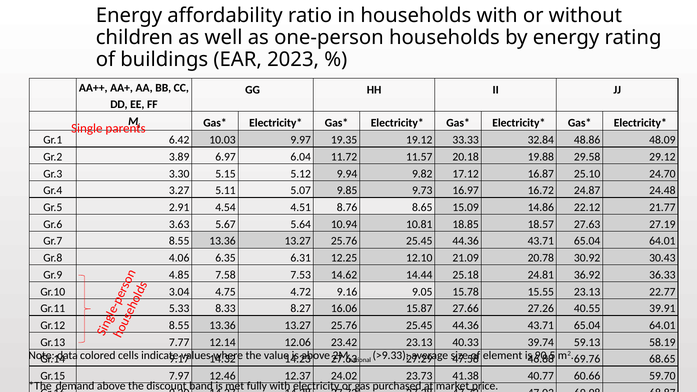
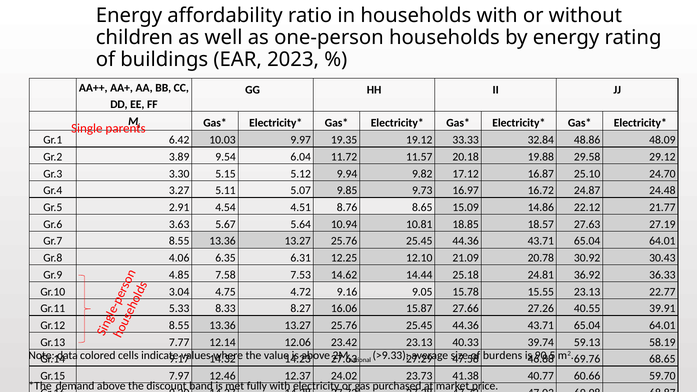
6.97: 6.97 -> 9.54 (226, 157)
element: element -> burdens (503, 355)
